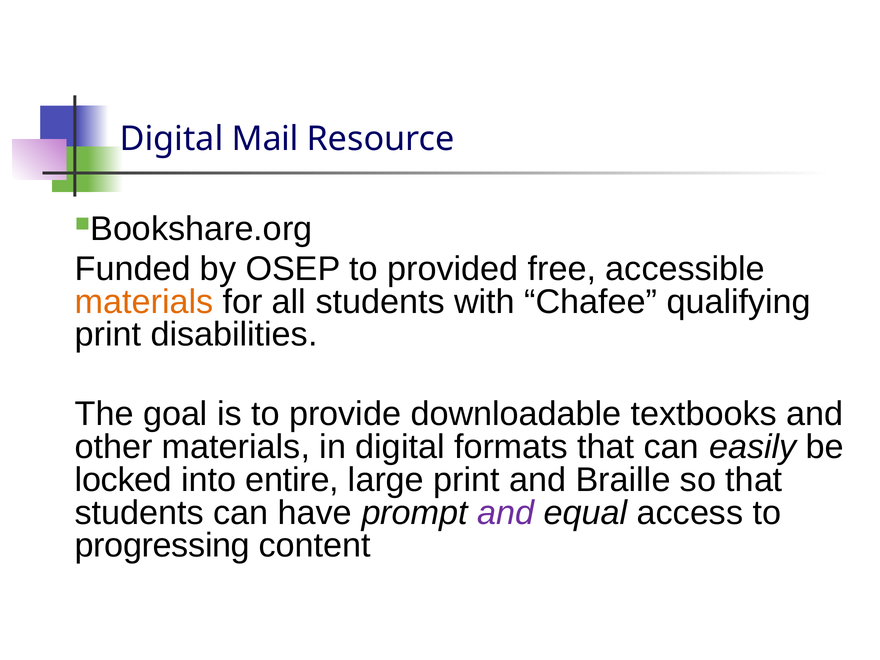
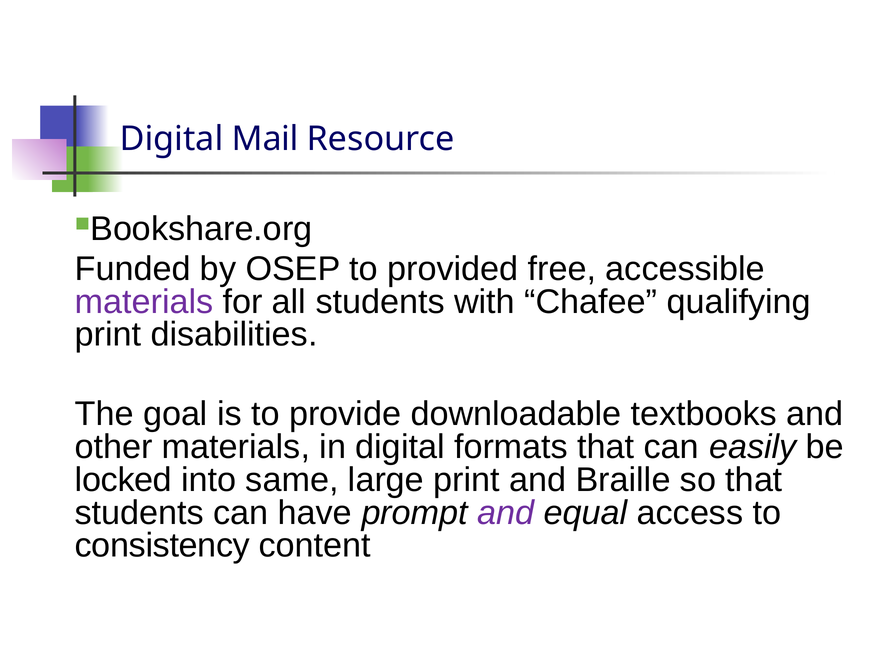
materials colour: orange -> purple (144, 302)
entire: entire -> same (292, 480)
progressing: progressing -> consistency (162, 546)
